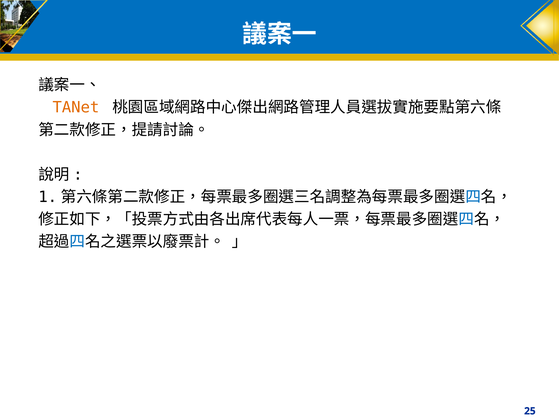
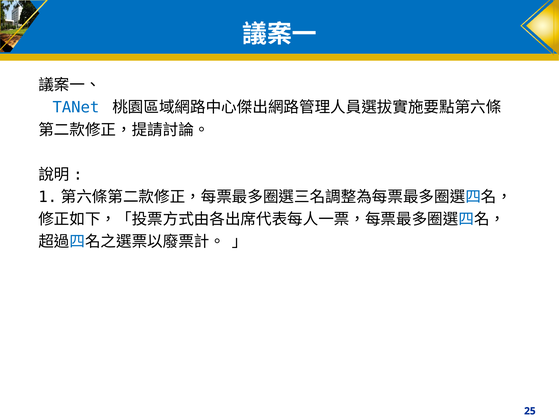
TANet colour: orange -> blue (76, 108)
